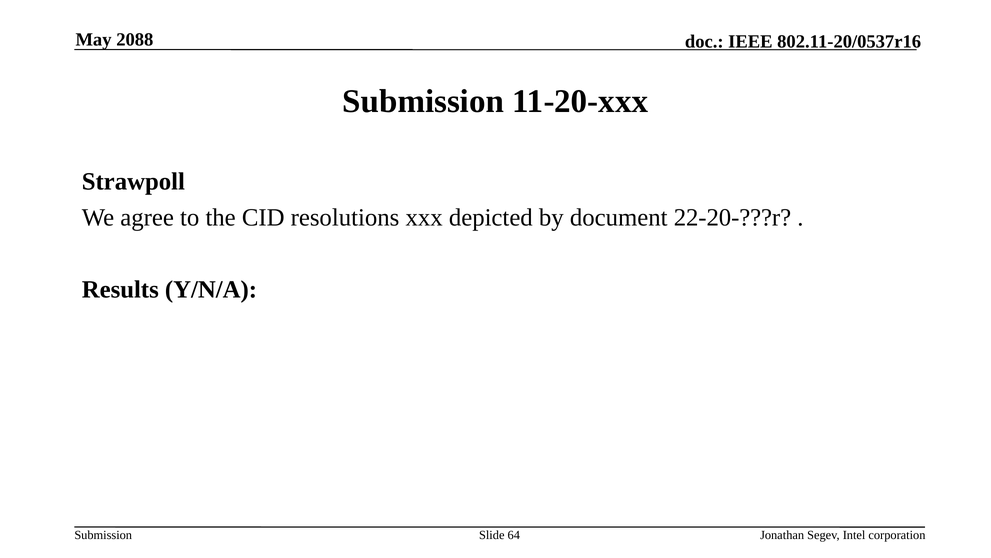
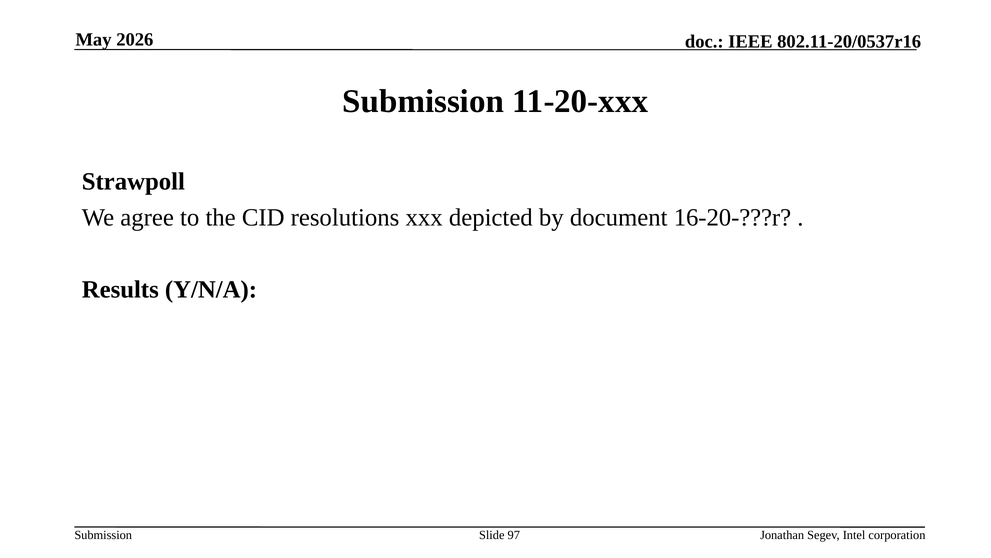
2088: 2088 -> 2026 (135, 39)
22-20-???r: 22-20-???r -> 16-20-???r (732, 217)
64: 64 -> 97 (514, 535)
